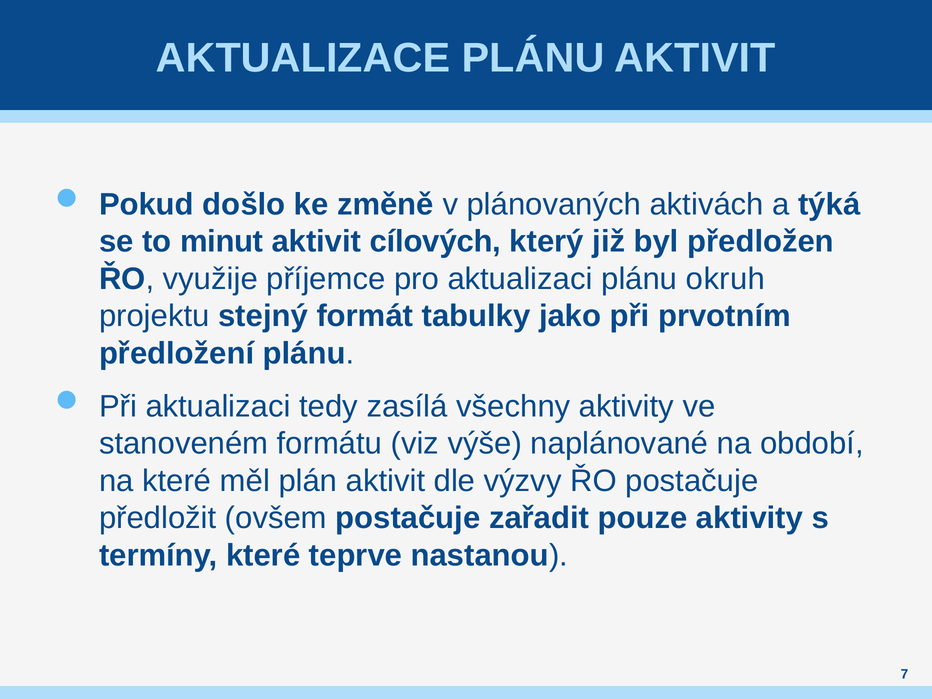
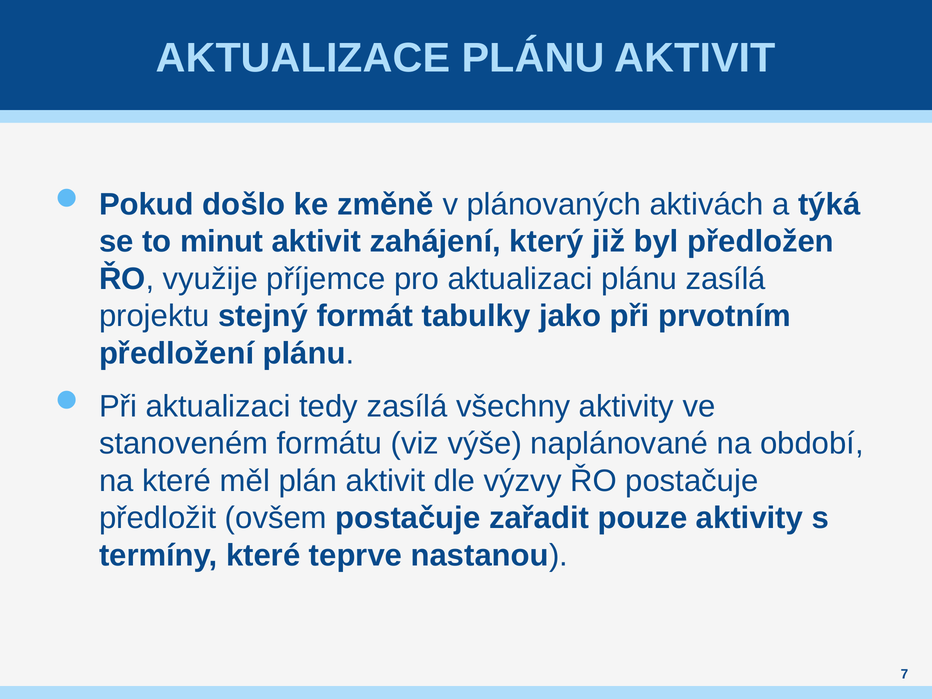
cílových: cílových -> zahájení (435, 242)
plánu okruh: okruh -> zasílá (726, 279)
